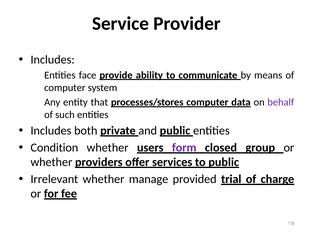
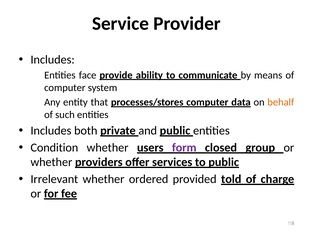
behalf colour: purple -> orange (281, 103)
manage: manage -> ordered (149, 180)
trial: trial -> told (231, 180)
